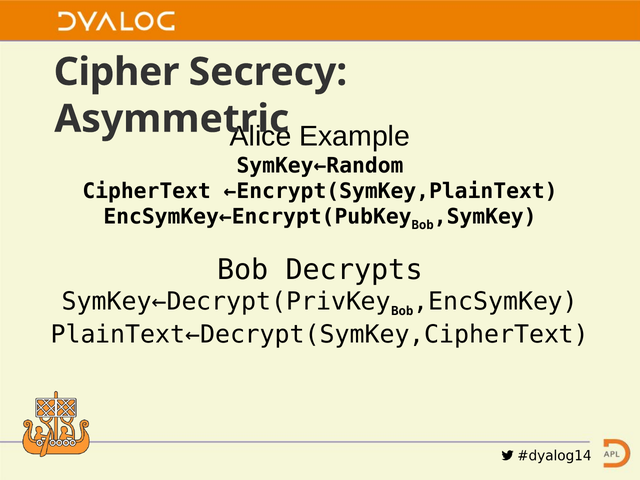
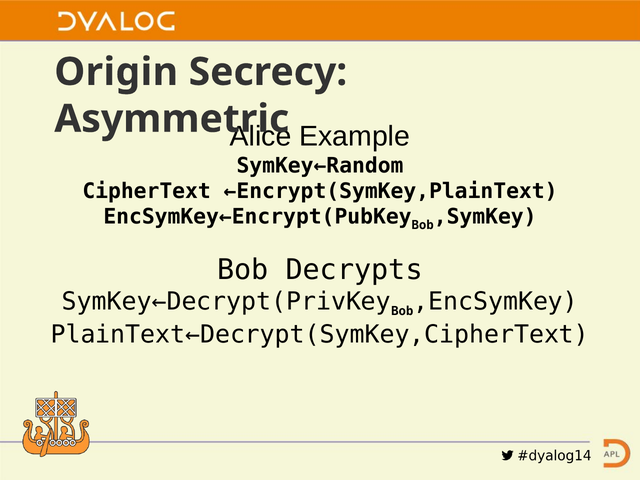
Cipher: Cipher -> Origin (116, 72)
